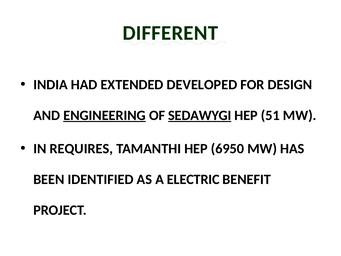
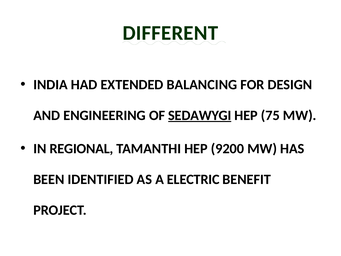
DEVELOPED: DEVELOPED -> BALANCING (202, 85)
ENGINEERING underline: present -> none (105, 115)
51: 51 -> 75 (270, 115)
REQUIRES: REQUIRES -> REGIONAL (81, 149)
6950: 6950 -> 9200 (227, 149)
